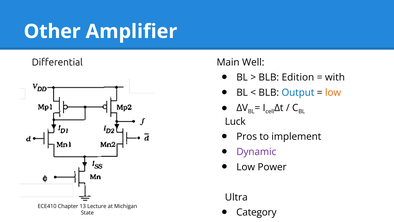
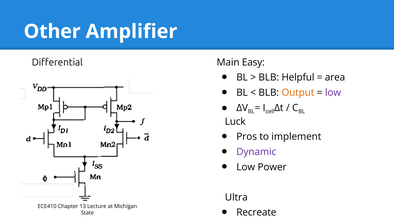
Well: Well -> Easy (253, 62)
Edition: Edition -> Helpful (298, 77)
with: with -> area (335, 77)
Output colour: blue -> orange (298, 92)
low colour: orange -> purple (333, 92)
Category: Category -> Recreate (256, 212)
